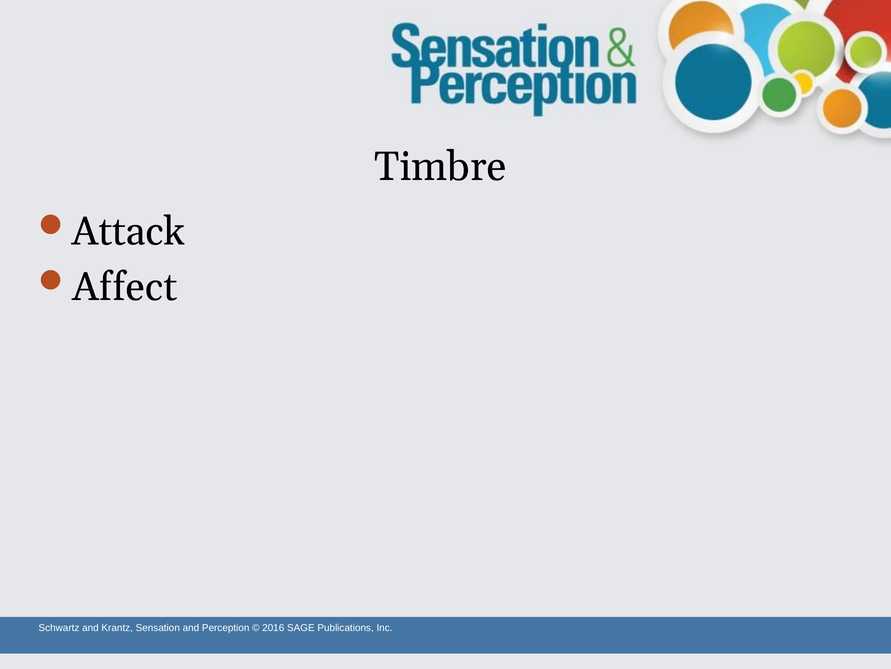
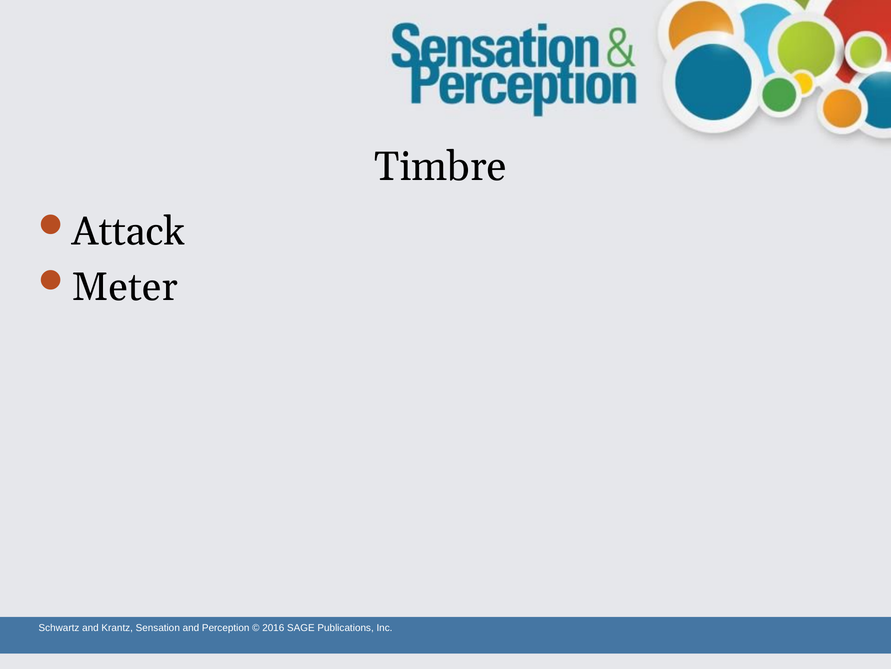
Affect: Affect -> Meter (125, 287)
